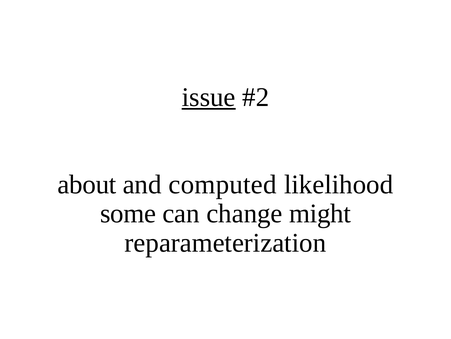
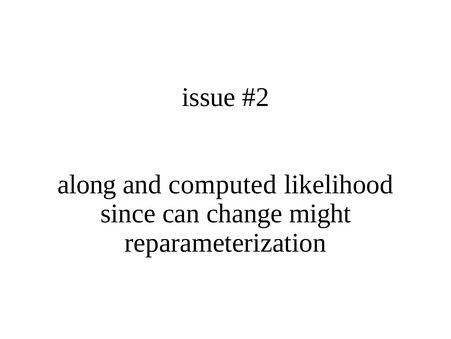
issue underline: present -> none (209, 97)
about: about -> along (87, 184)
some: some -> since (128, 213)
